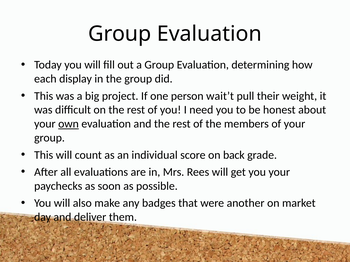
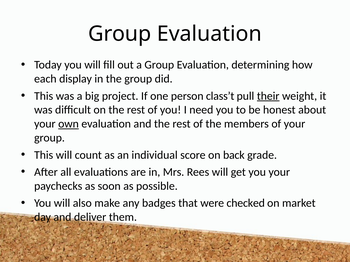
wait’t: wait’t -> class’t (220, 96)
their underline: none -> present (268, 96)
another: another -> checked (246, 203)
